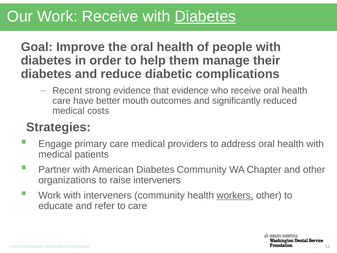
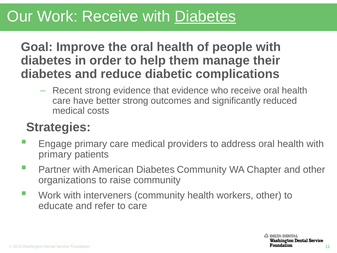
better mouth: mouth -> strong (135, 101)
medical: medical -> primary (55, 154)
raise interveners: interveners -> community (157, 180)
workers underline: present -> none (235, 195)
